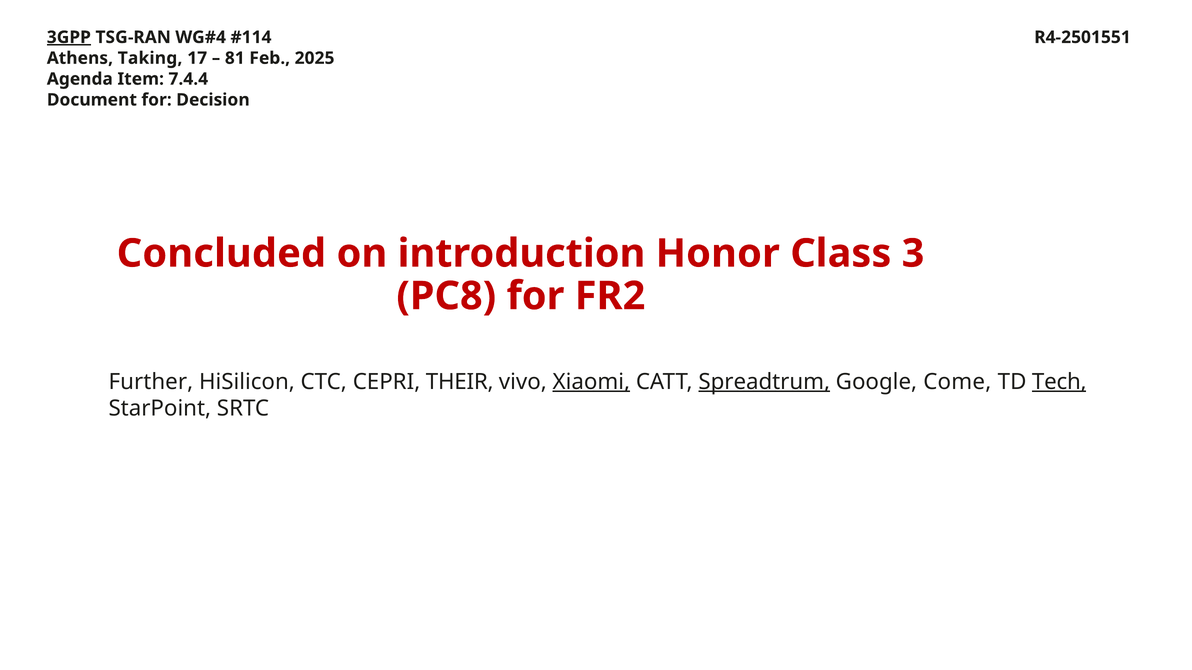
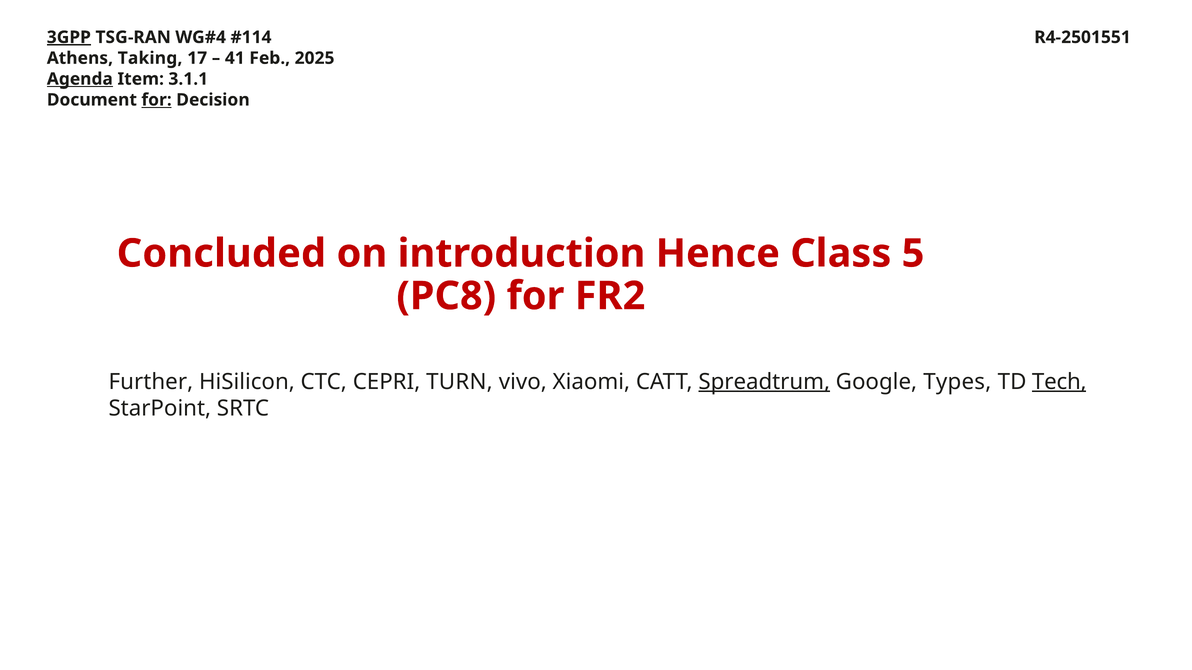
81: 81 -> 41 (235, 58)
Agenda underline: none -> present (80, 79)
7.4.4: 7.4.4 -> 3.1.1 (188, 79)
for underline: none -> present (157, 100)
Honor: Honor -> Hence (718, 254)
3: 3 -> 5 (913, 254)
THEIR: THEIR -> TURN (459, 382)
Xiaomi underline: present -> none (591, 382)
Come: Come -> Types (957, 382)
